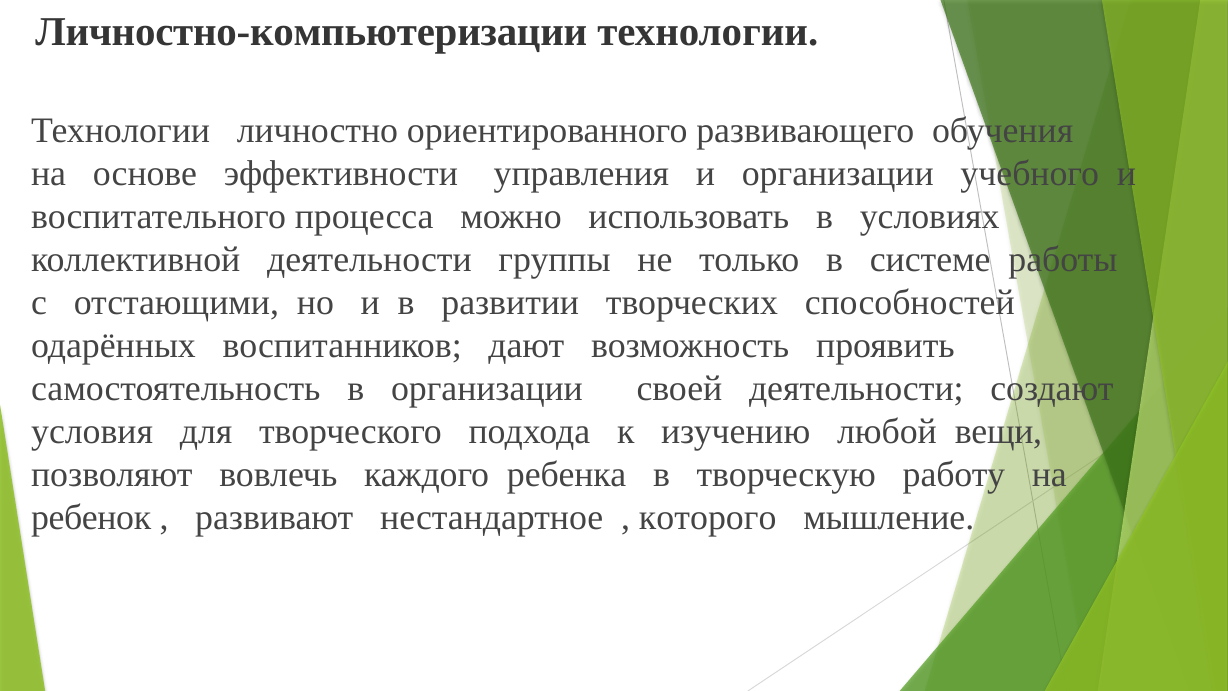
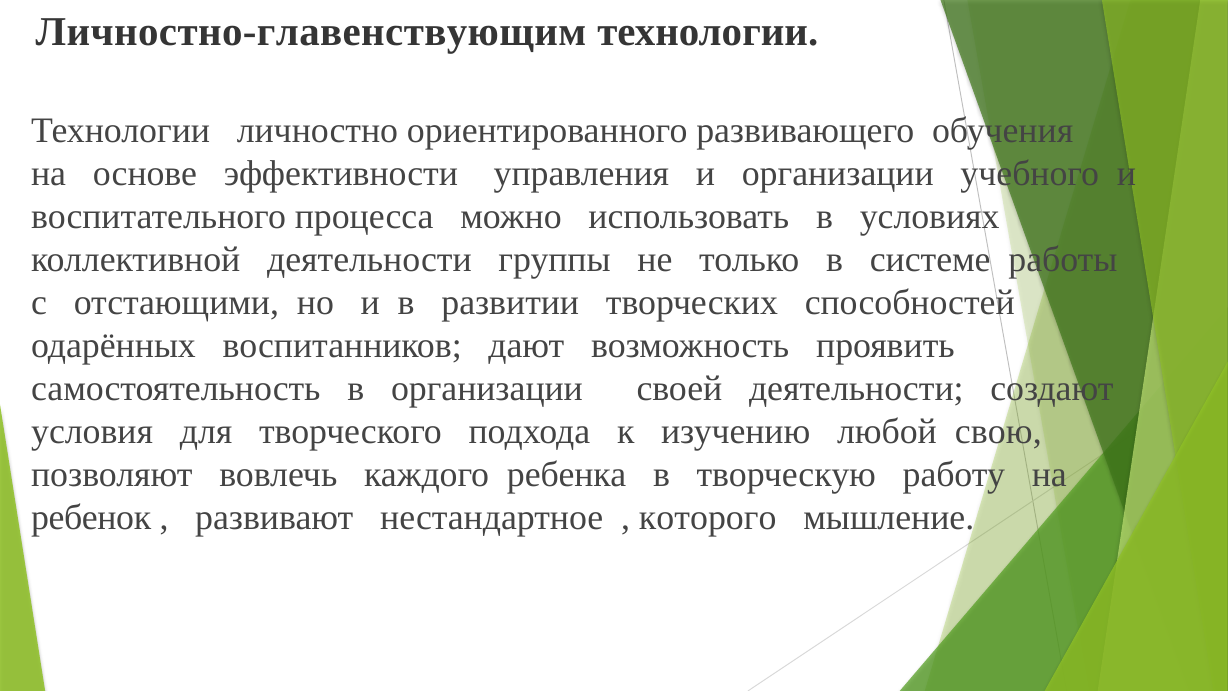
Личностно-компьютеризации: Личностно-компьютеризации -> Личностно-главенствующим (311, 32)
вещи: вещи -> свою (998, 432)
